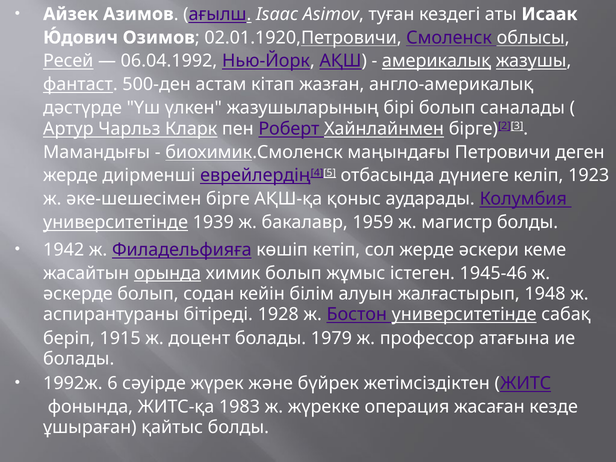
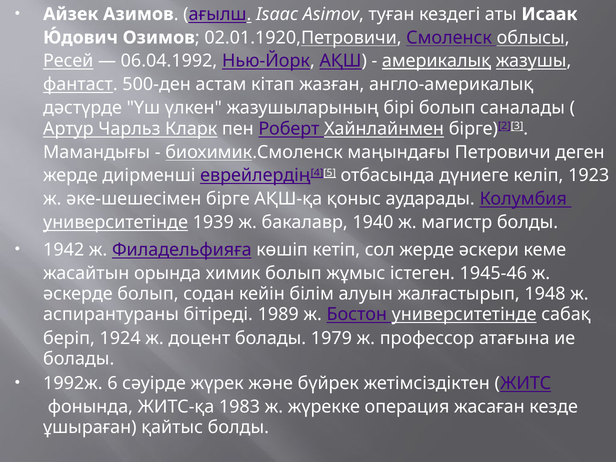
1959: 1959 -> 1940 (373, 222)
орында underline: present -> none (168, 273)
1928: 1928 -> 1989 (278, 315)
1915: 1915 -> 1924 (120, 338)
